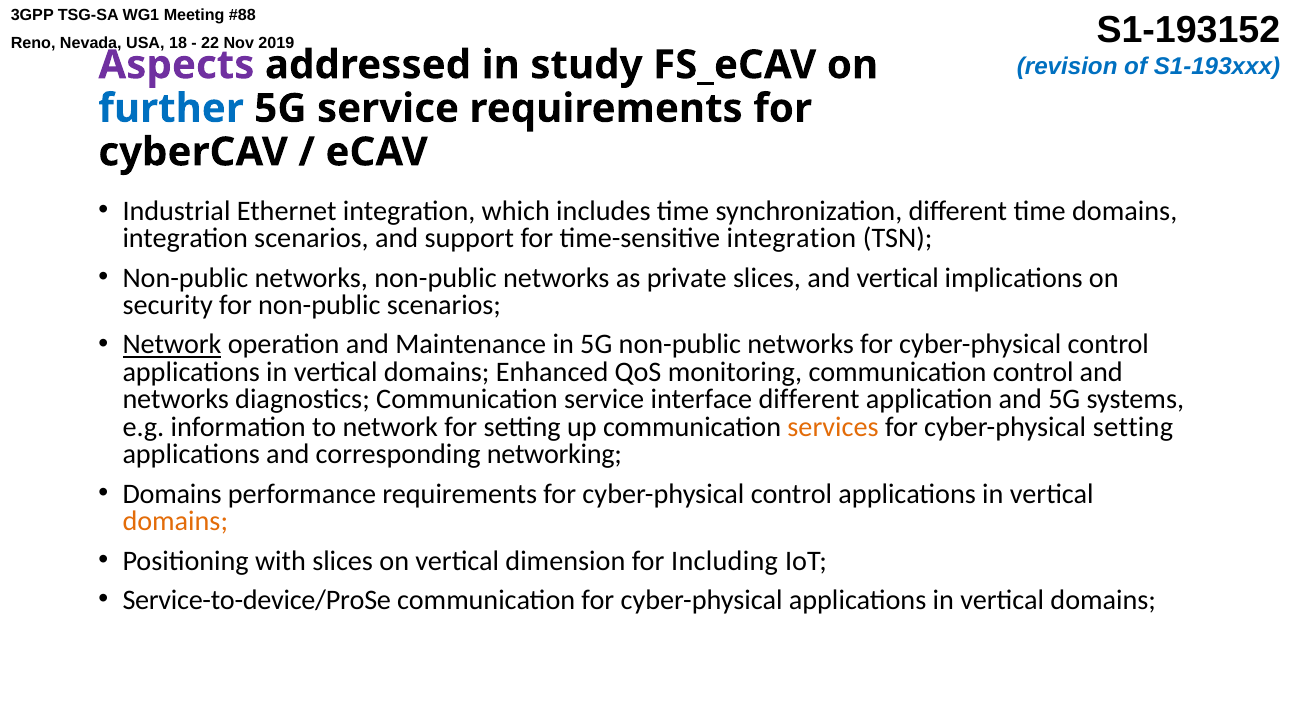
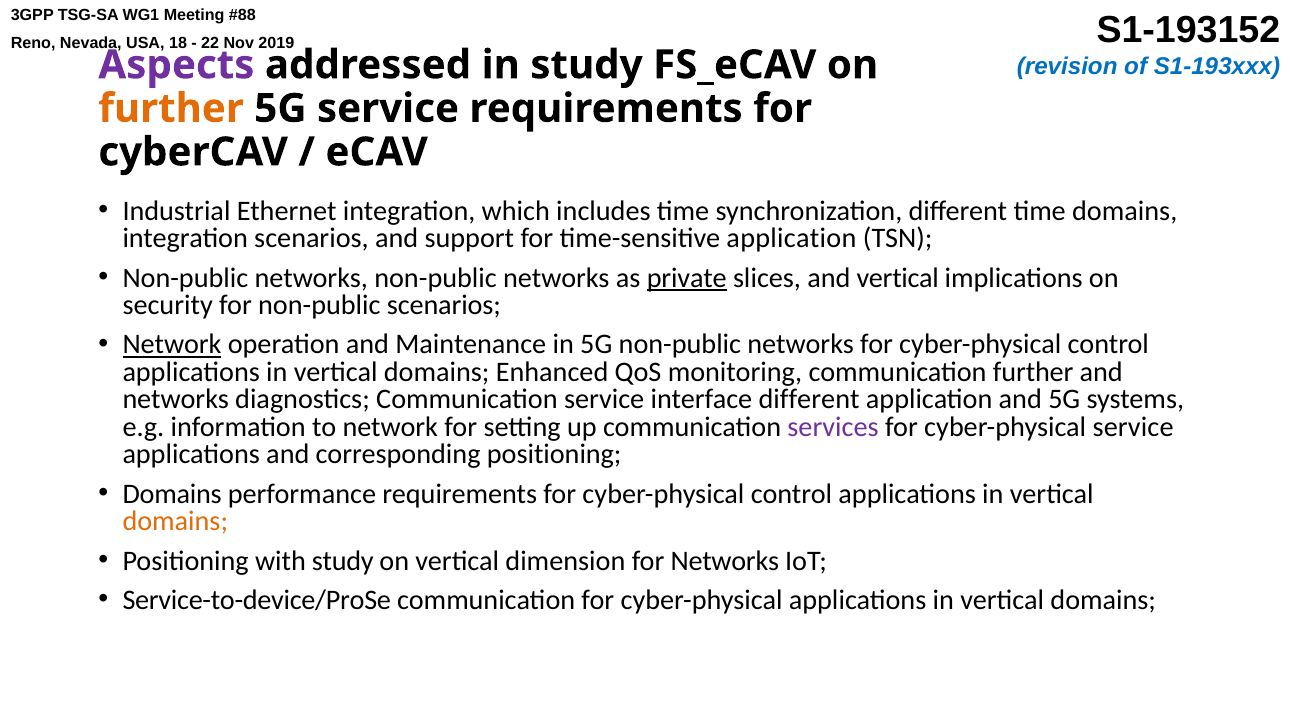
further colour: blue -> orange (171, 108)
time-sensitive integration: integration -> application (791, 238)
private underline: none -> present (687, 278)
communication control: control -> further (1033, 372)
services colour: orange -> purple (833, 427)
cyber-physical setting: setting -> service (1133, 427)
corresponding networking: networking -> positioning (554, 454)
with slices: slices -> study (343, 561)
for Including: Including -> Networks (725, 561)
